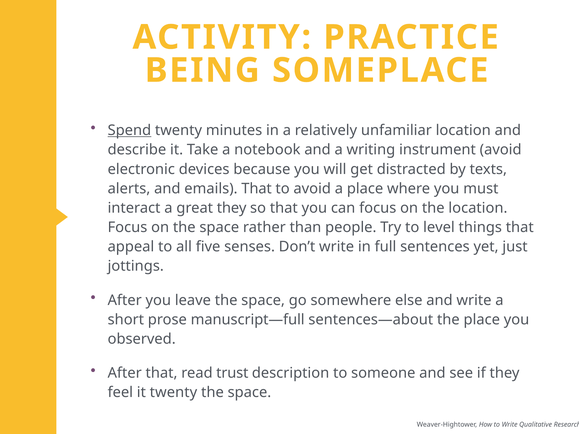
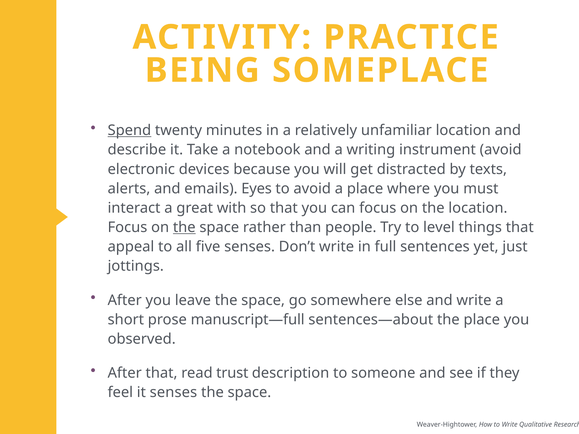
emails That: That -> Eyes (257, 189)
great they: they -> with (232, 208)
the underline: none -> present (184, 227)
it twenty: twenty -> senses (173, 393)
